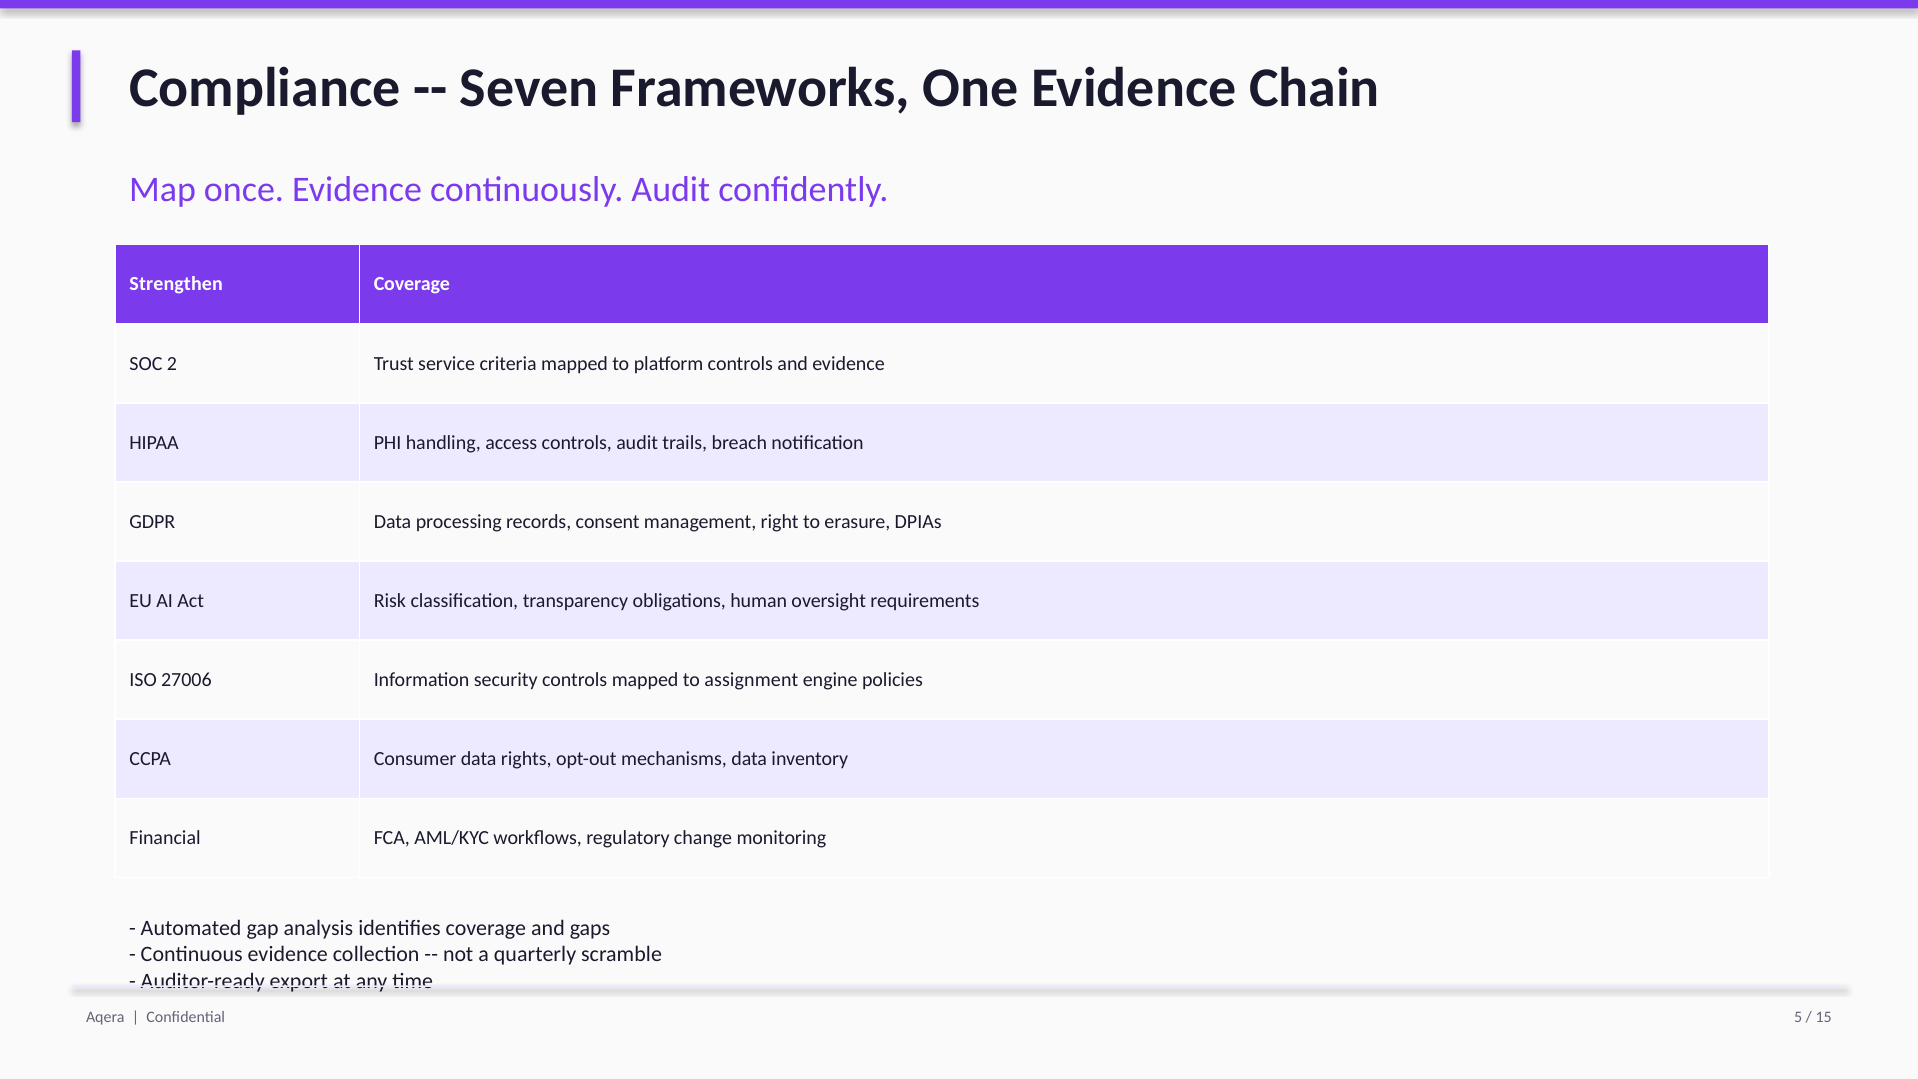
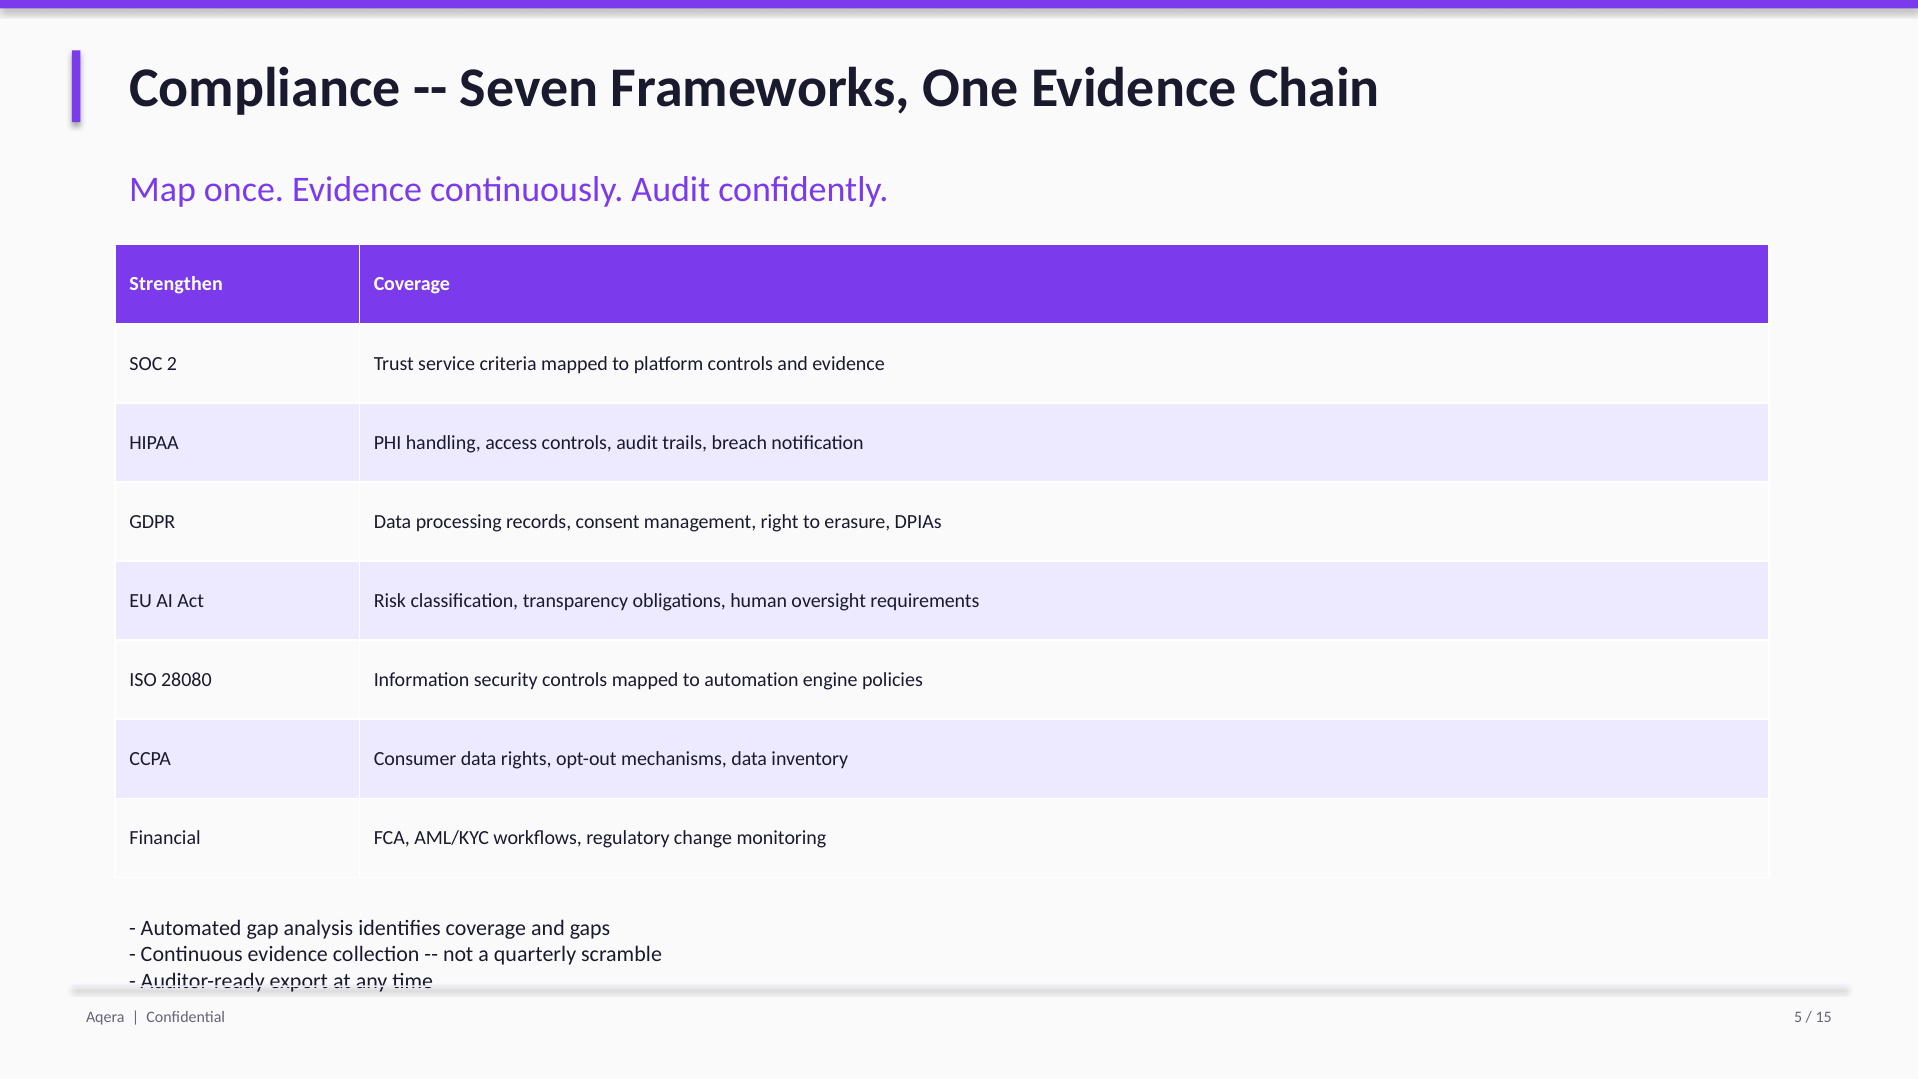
27006: 27006 -> 28080 (186, 680)
assignment: assignment -> automation (751, 680)
